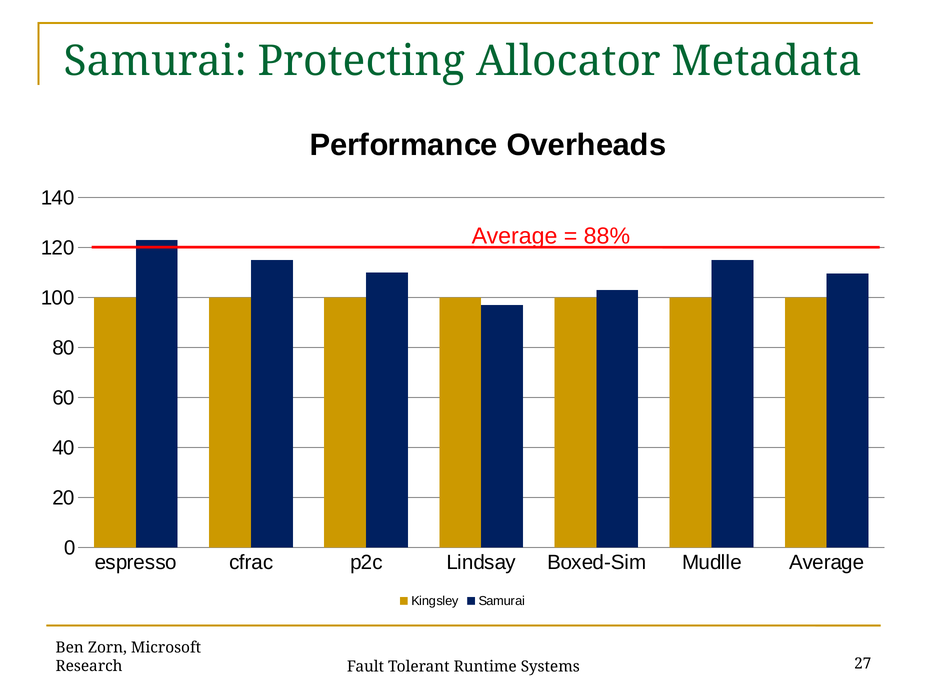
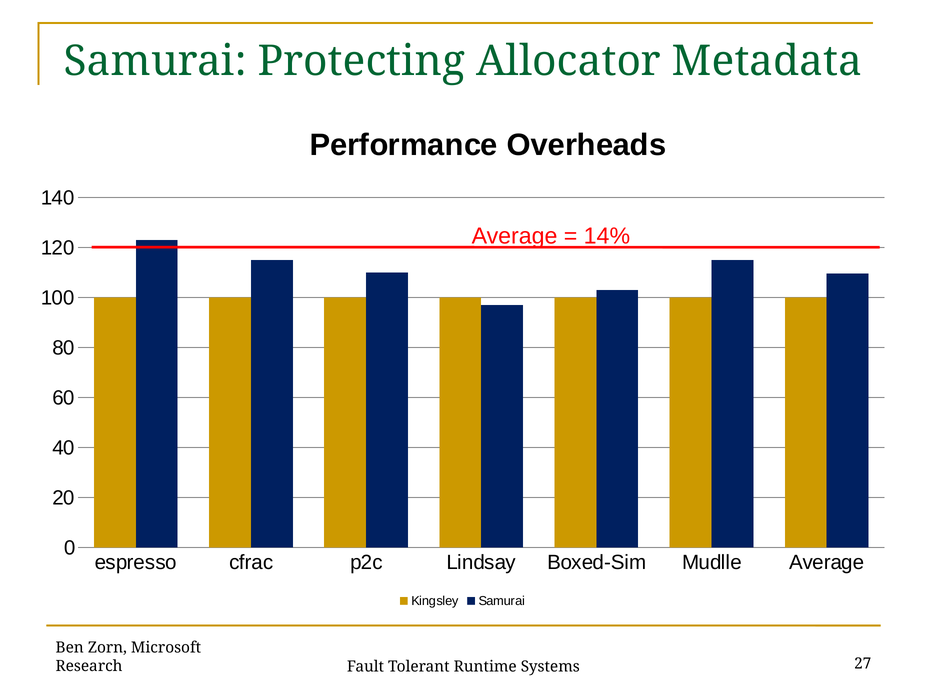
88%: 88% -> 14% (607, 236)
